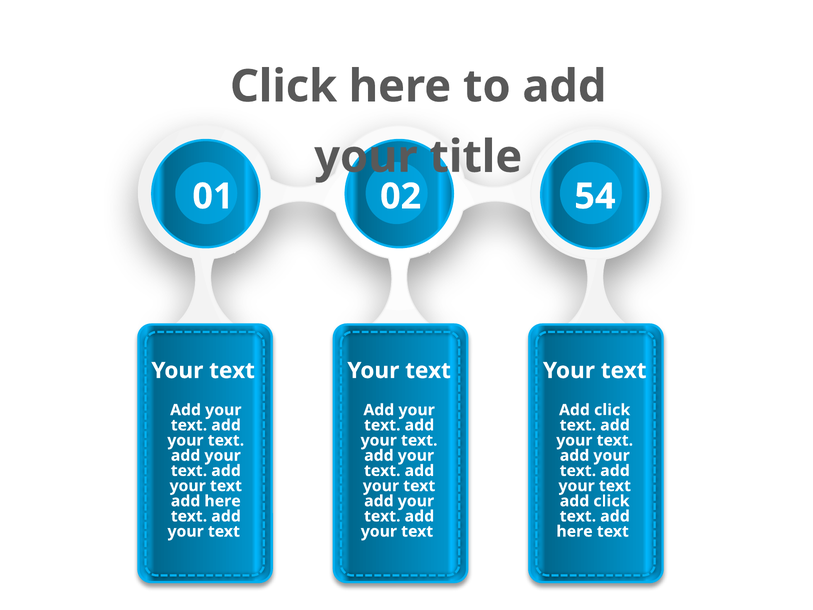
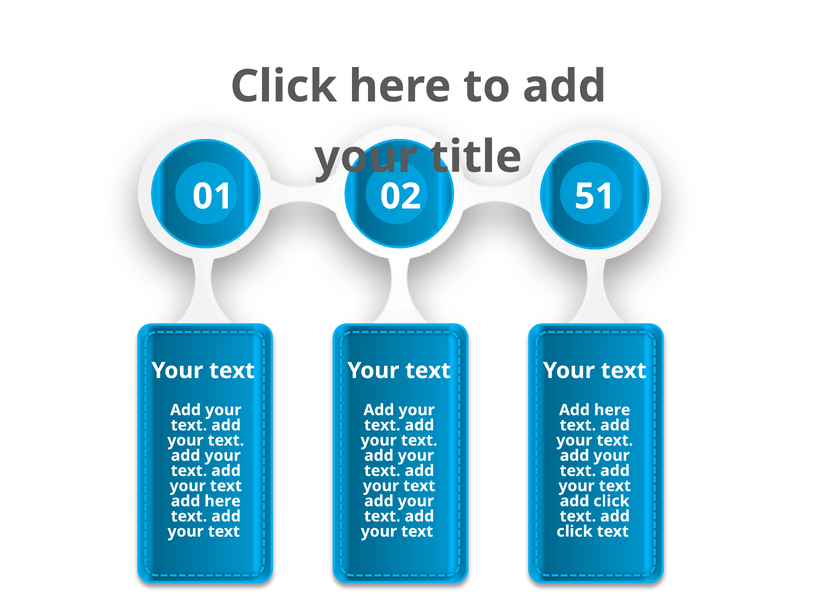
54: 54 -> 51 (595, 196)
click: click -> here (612, 410)
here: here -> click (574, 531)
